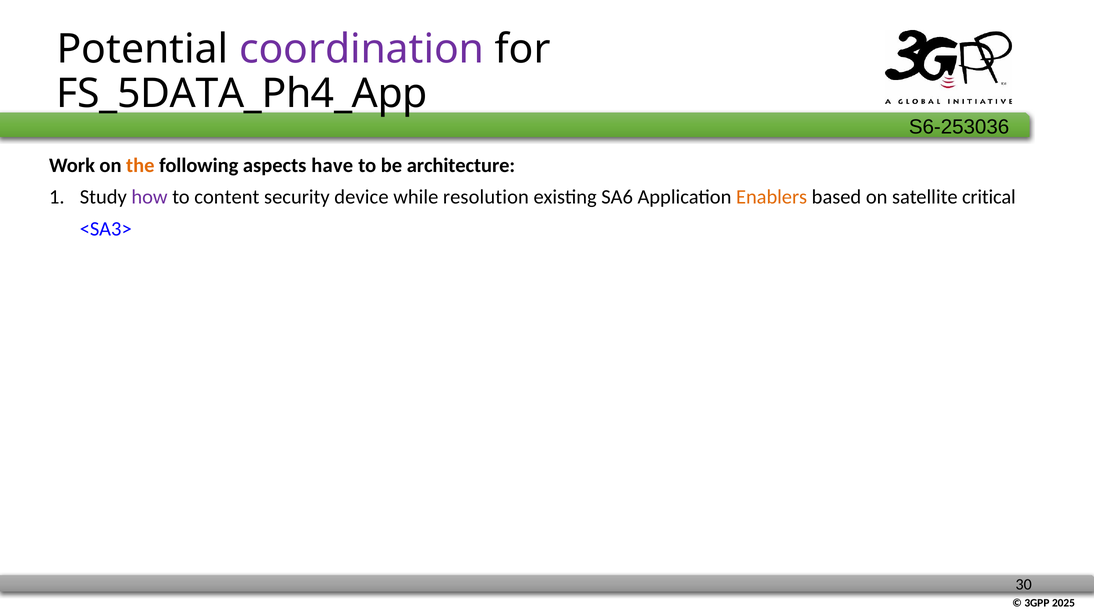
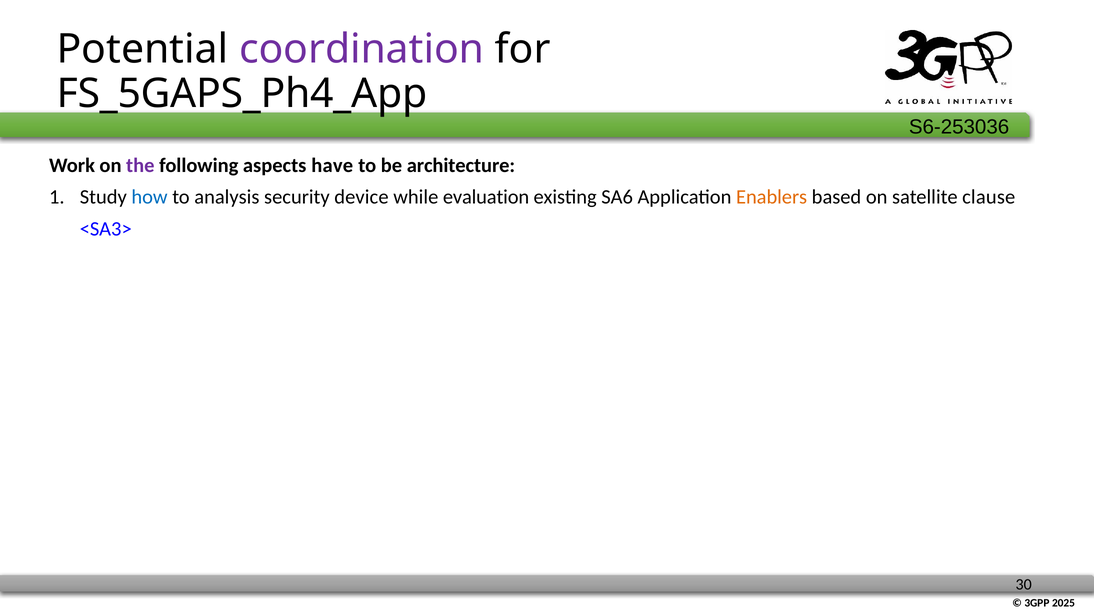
FS_5DATA_Ph4_App: FS_5DATA_Ph4_App -> FS_5GAPS_Ph4_App (242, 94)
the colour: orange -> purple (140, 165)
how colour: purple -> blue (150, 197)
content: content -> analysis (227, 197)
resolution: resolution -> evaluation (486, 197)
critical: critical -> clause (989, 197)
